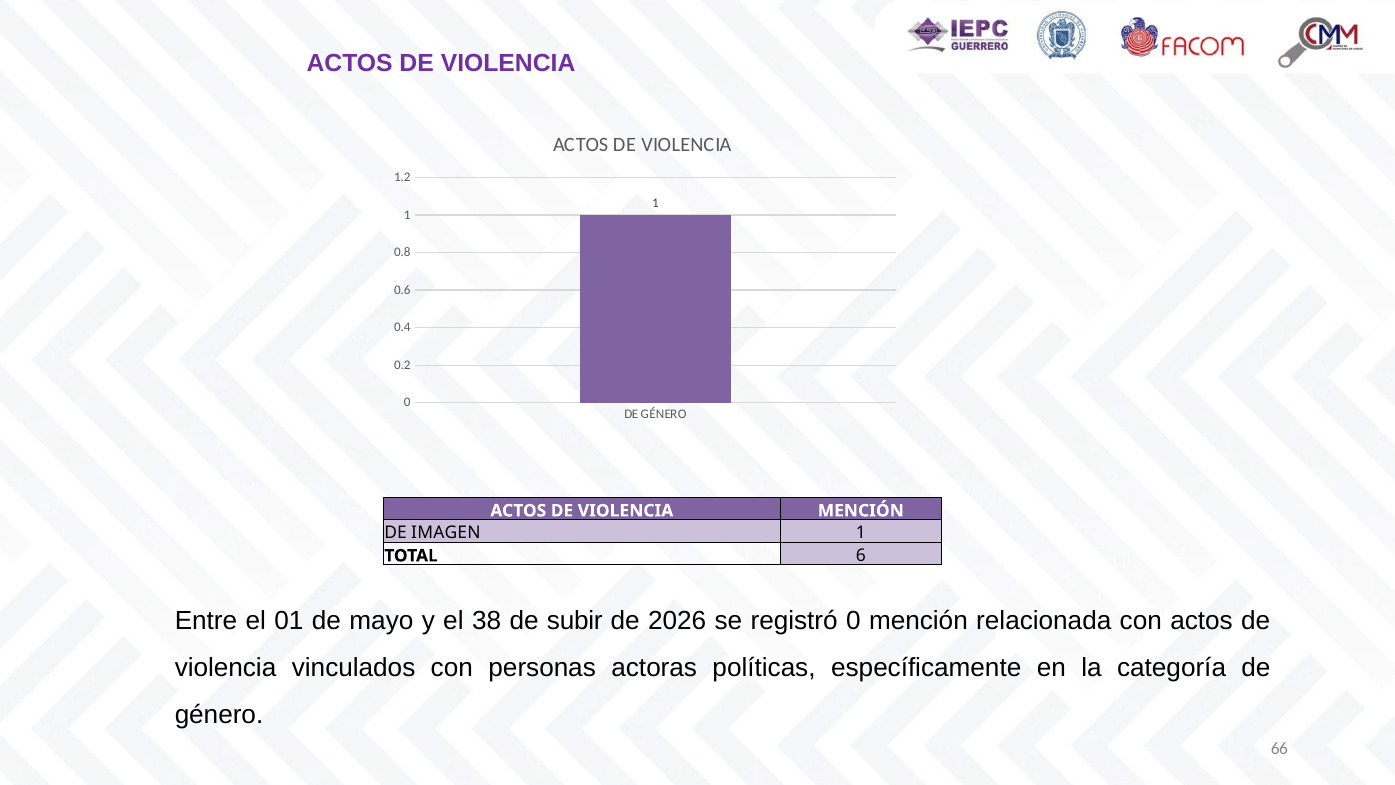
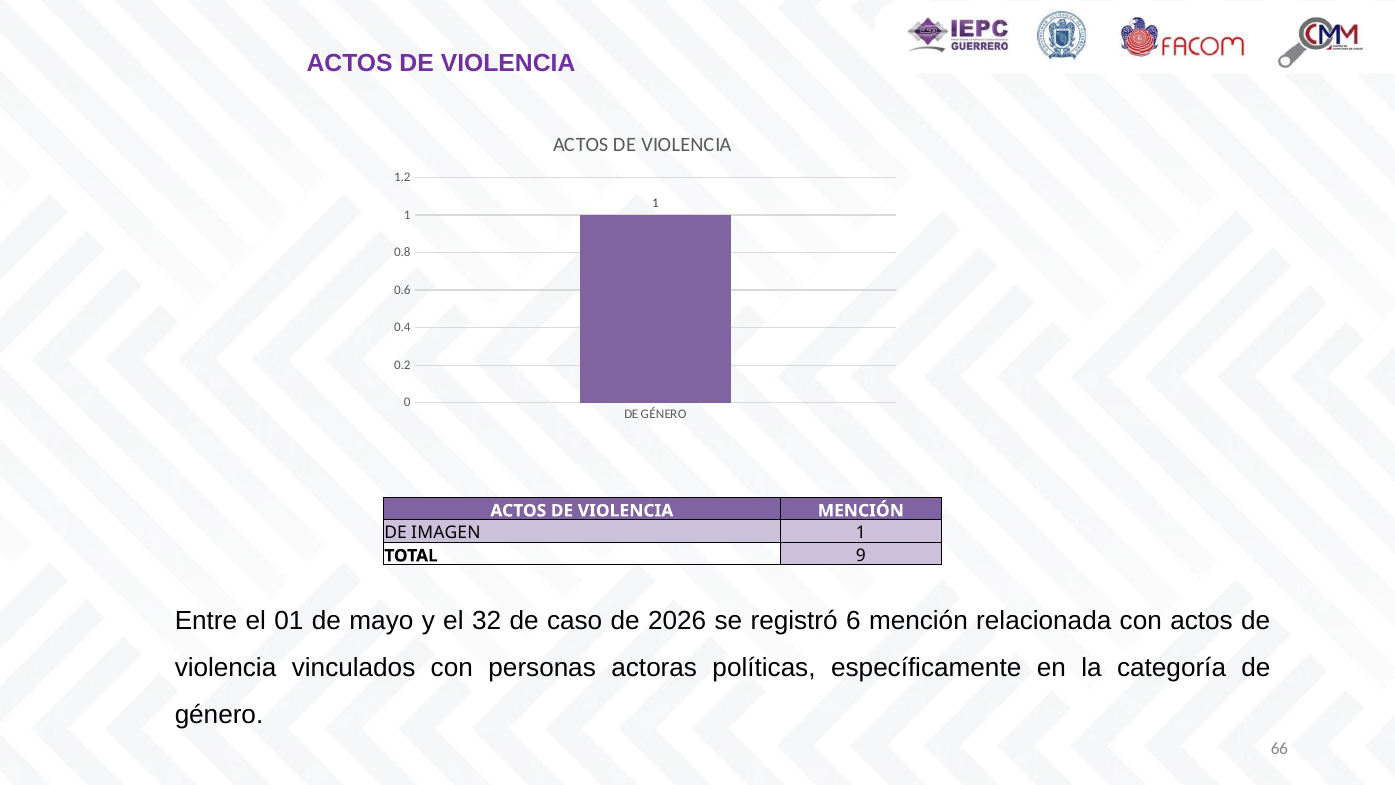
6: 6 -> 9 (861, 556)
38: 38 -> 32 (487, 620)
subir: subir -> caso (575, 620)
registró 0: 0 -> 6 (853, 620)
